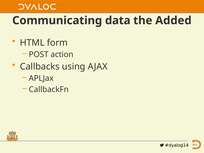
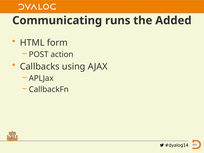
data: data -> runs (118, 20)
